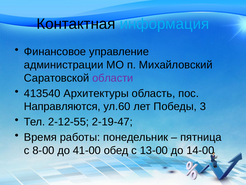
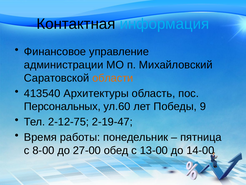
области colour: purple -> orange (113, 78)
Направляются: Направляются -> Персональных (62, 106)
3: 3 -> 9 (203, 106)
2-12-55: 2-12-55 -> 2-12-75 (69, 122)
41-00: 41-00 -> 27-00 (87, 150)
